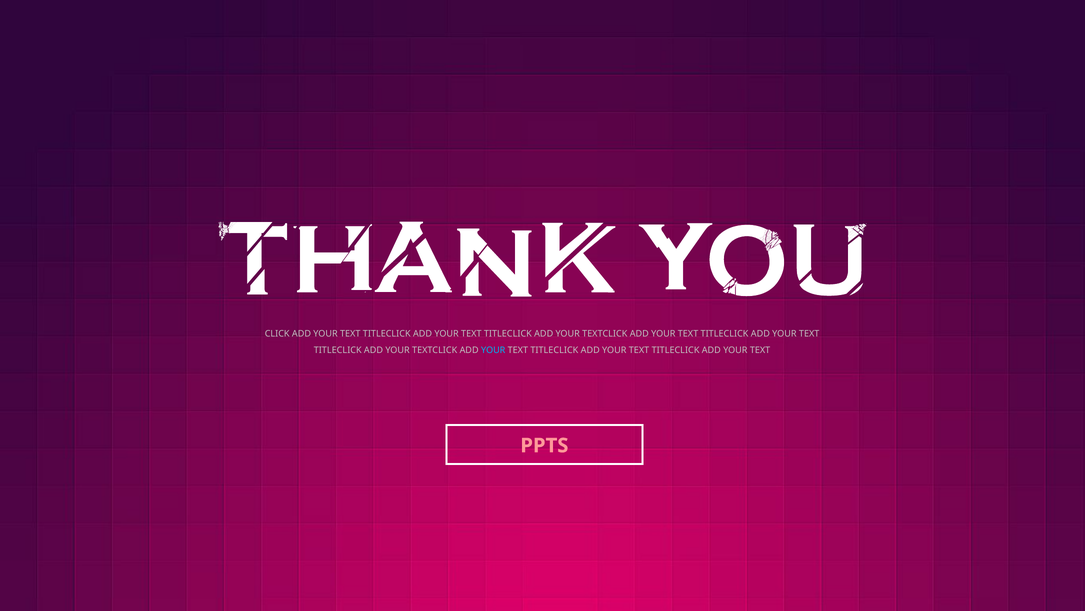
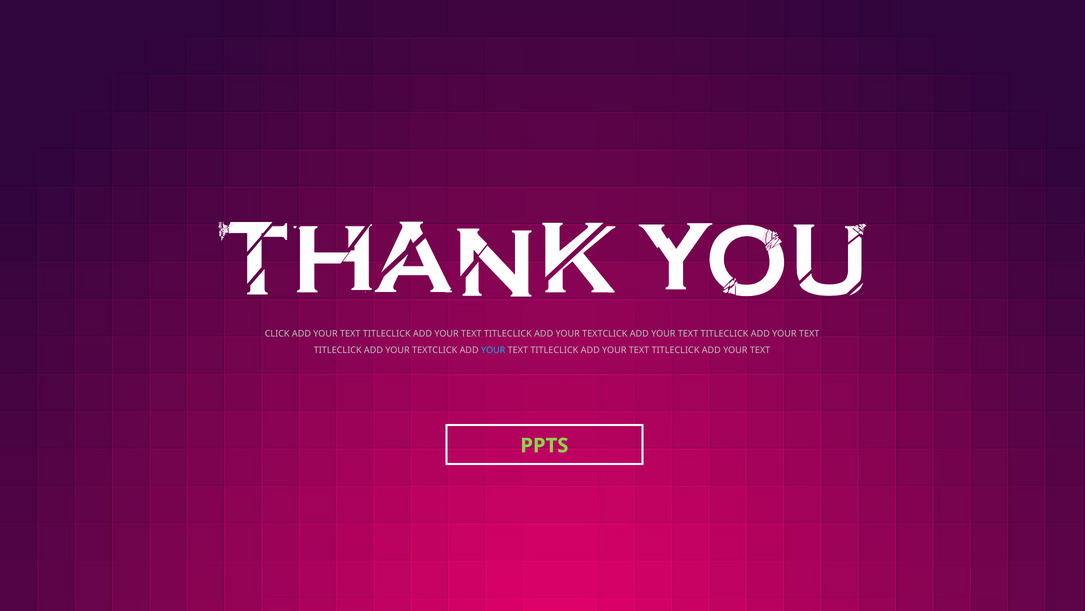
PPTS colour: pink -> light green (544, 445)
